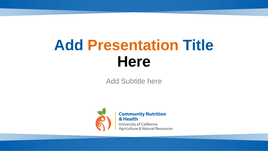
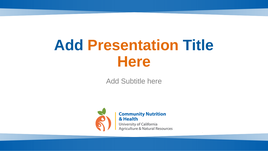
Here colour: black -> orange (134, 62)
